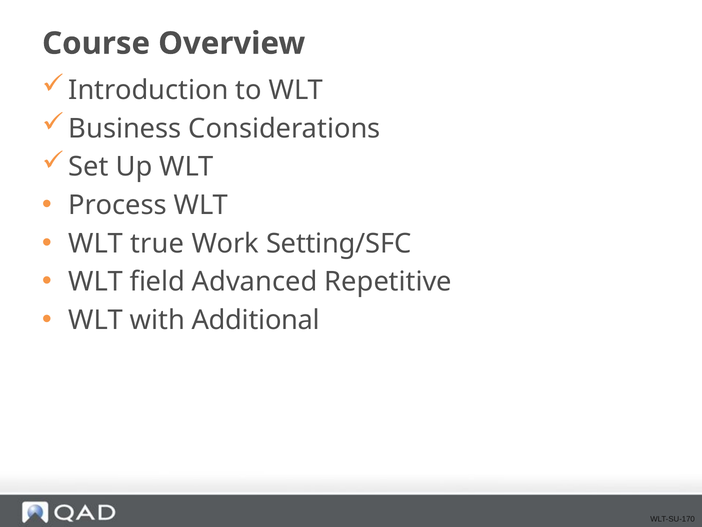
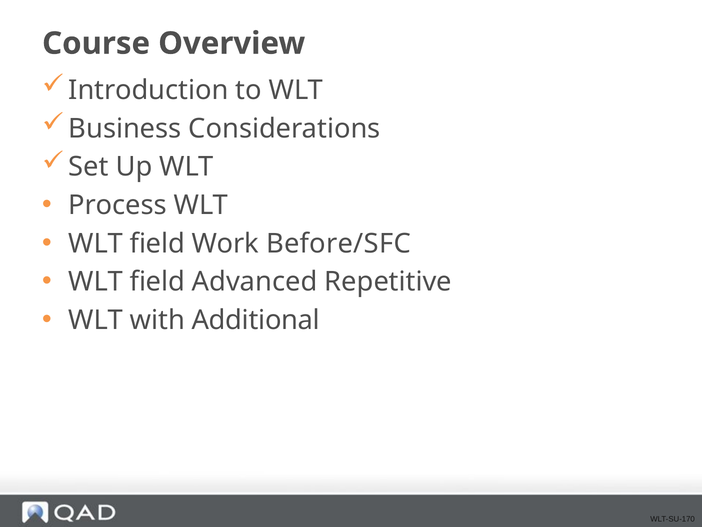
true: true -> field (157, 243)
Setting/SFC: Setting/SFC -> Before/SFC (338, 243)
